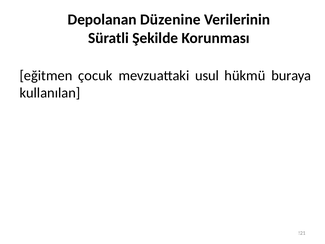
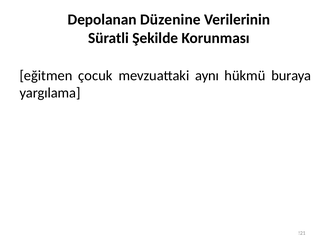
usul: usul -> aynı (207, 75)
kullanılan: kullanılan -> yargılama (50, 93)
